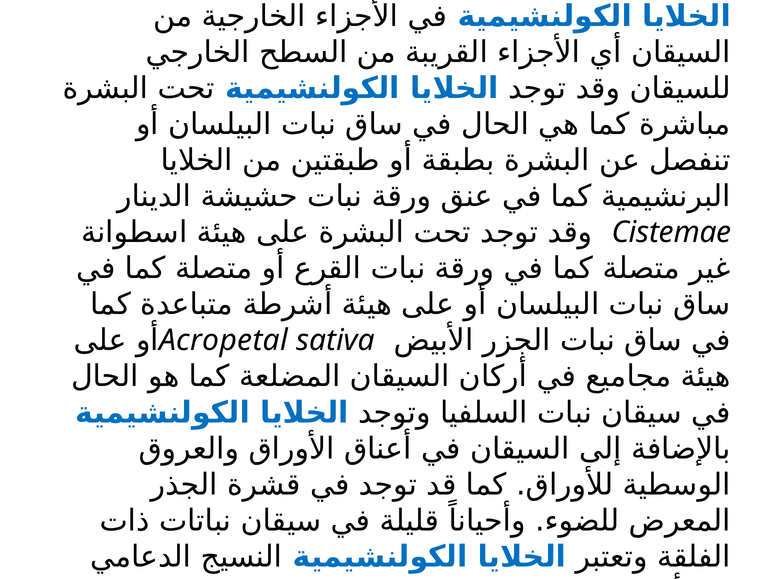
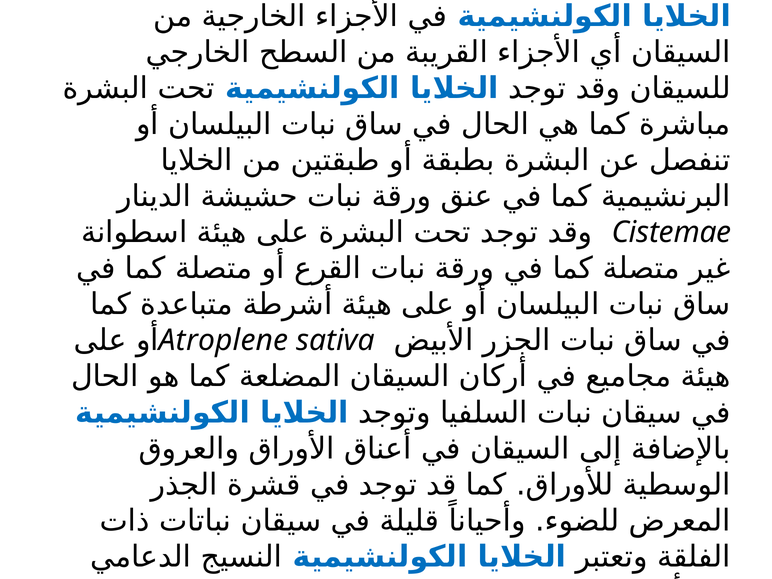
Acropetal: Acropetal -> Atroplene (224, 341)
